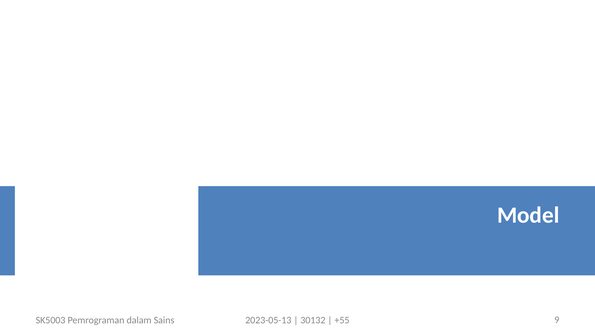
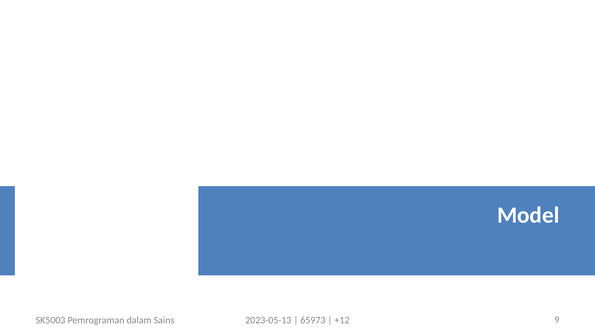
30132: 30132 -> 65973 (313, 320)
+55: +55 -> +12 (342, 320)
